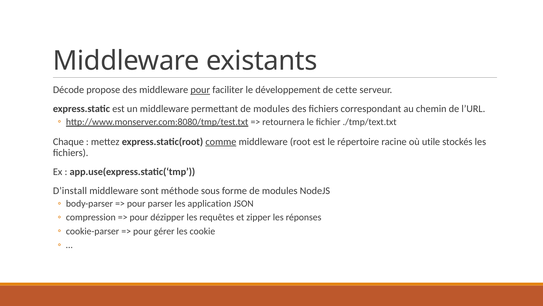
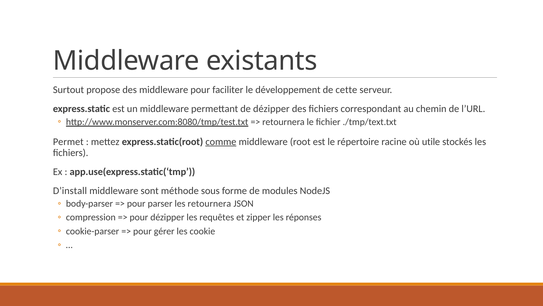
Décode: Décode -> Surtout (68, 90)
pour underline: present -> none (200, 90)
permettant de modules: modules -> dézipper (271, 109)
Chaque: Chaque -> Permet (68, 141)
les application: application -> retournera (209, 203)
